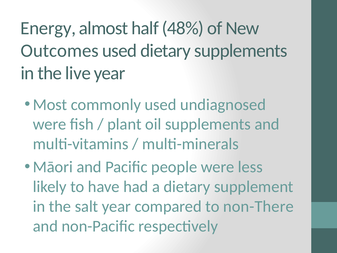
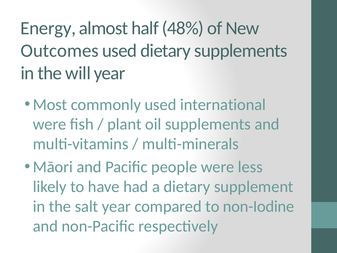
live: live -> will (78, 73)
undiagnosed: undiagnosed -> international (223, 105)
non-There: non-There -> non-Iodine (259, 206)
